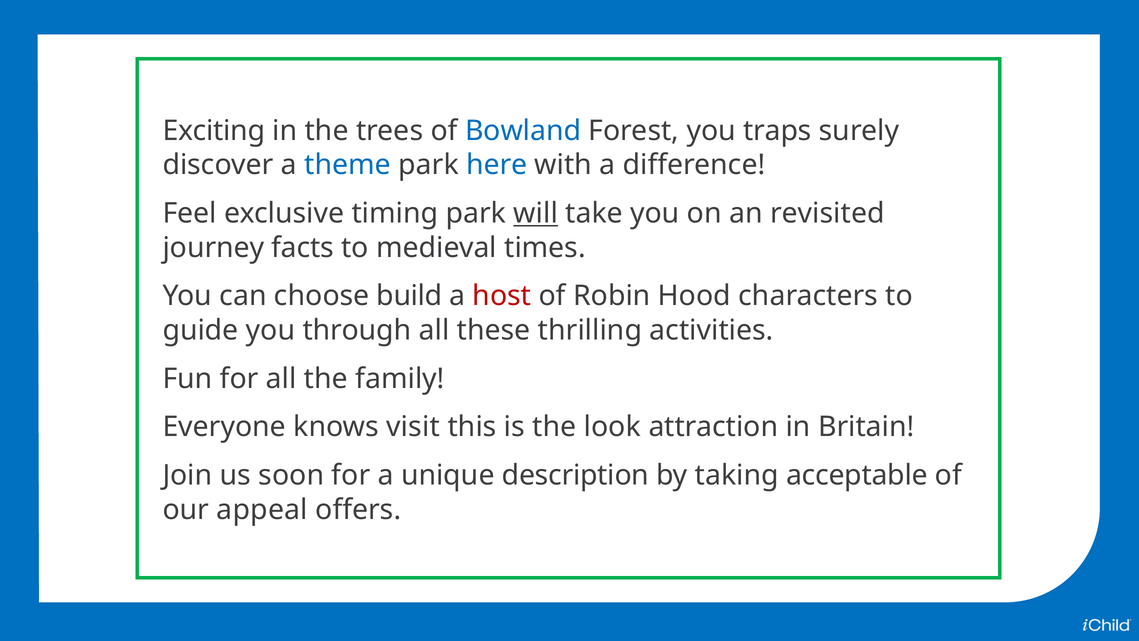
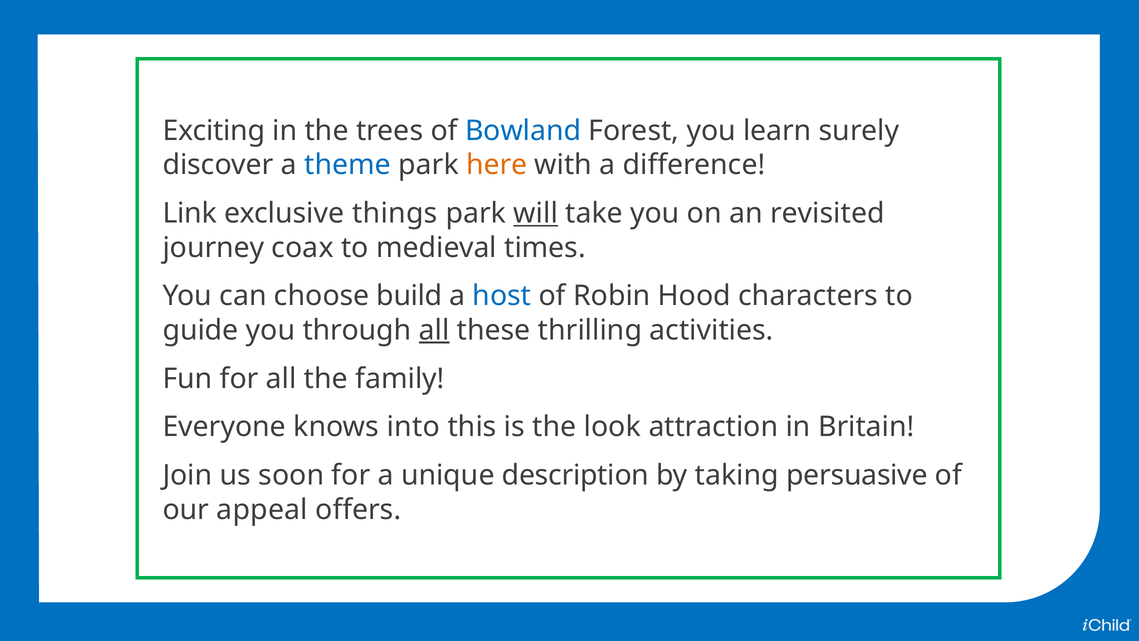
traps: traps -> learn (777, 131)
here colour: blue -> orange (497, 165)
Feel: Feel -> Link (190, 213)
timing: timing -> things (395, 213)
facts: facts -> coax (303, 247)
host colour: red -> blue (502, 296)
all underline: none -> present (434, 330)
visit: visit -> into (413, 427)
acceptable: acceptable -> persuasive (857, 475)
